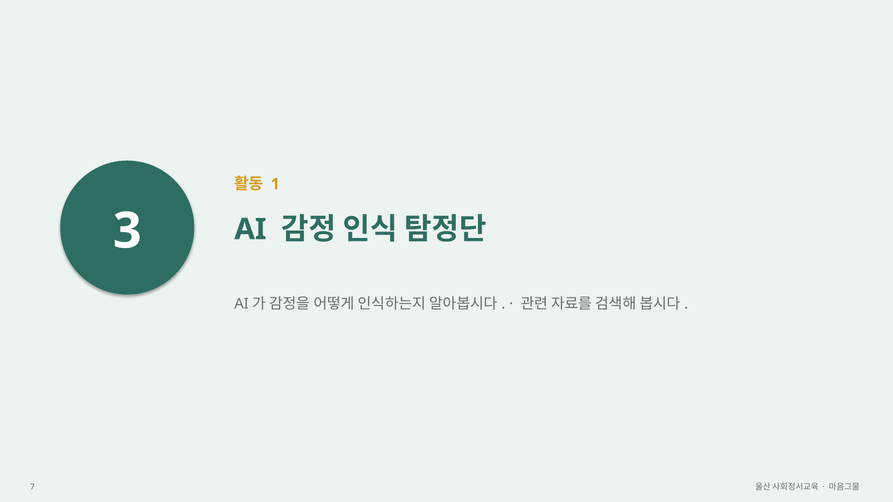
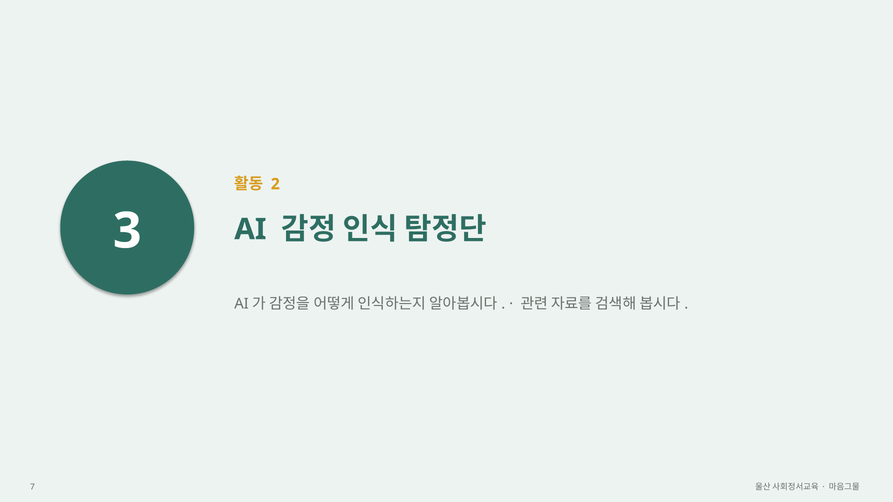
1: 1 -> 2 (275, 184)
